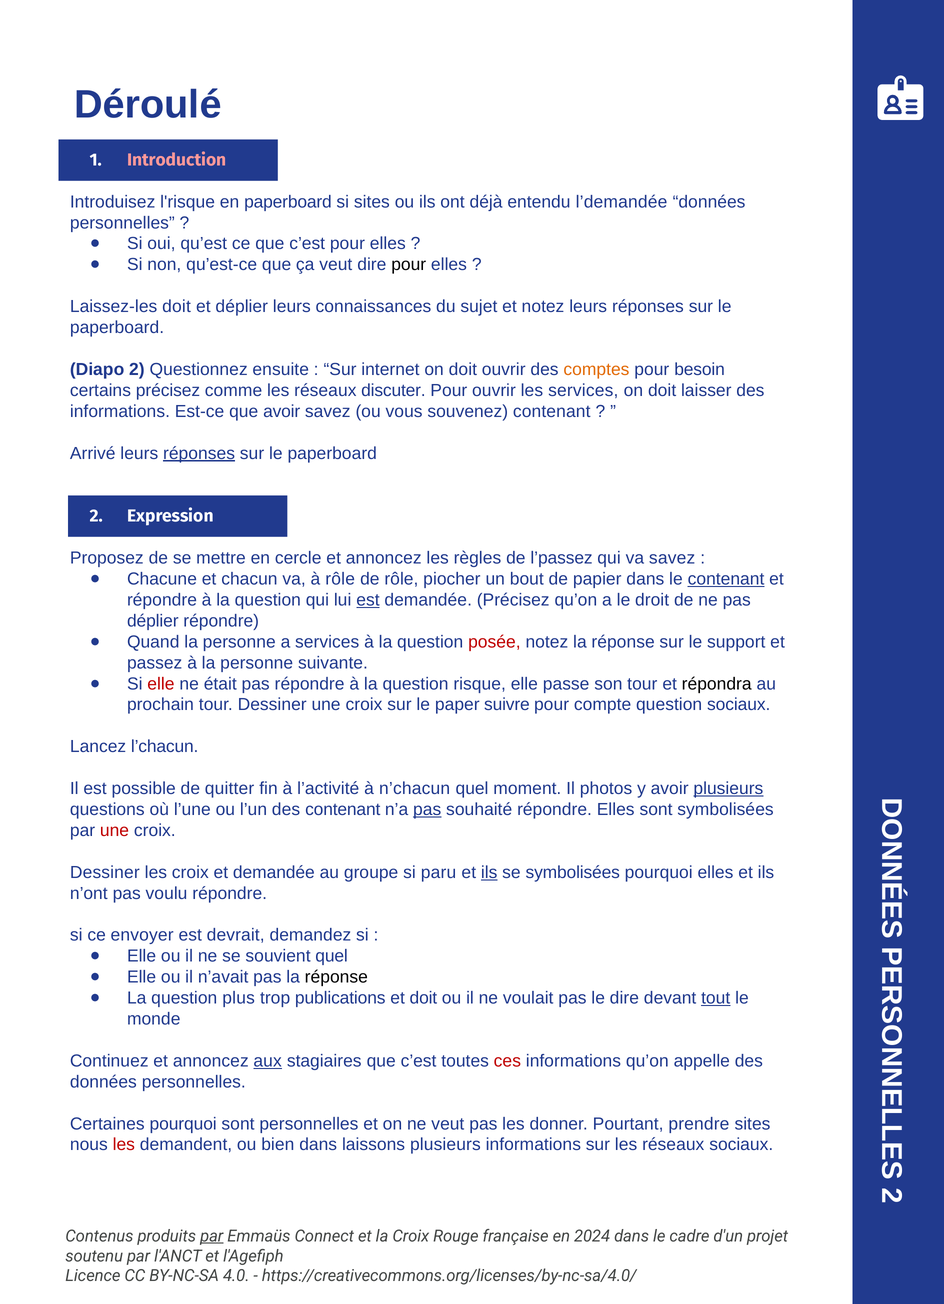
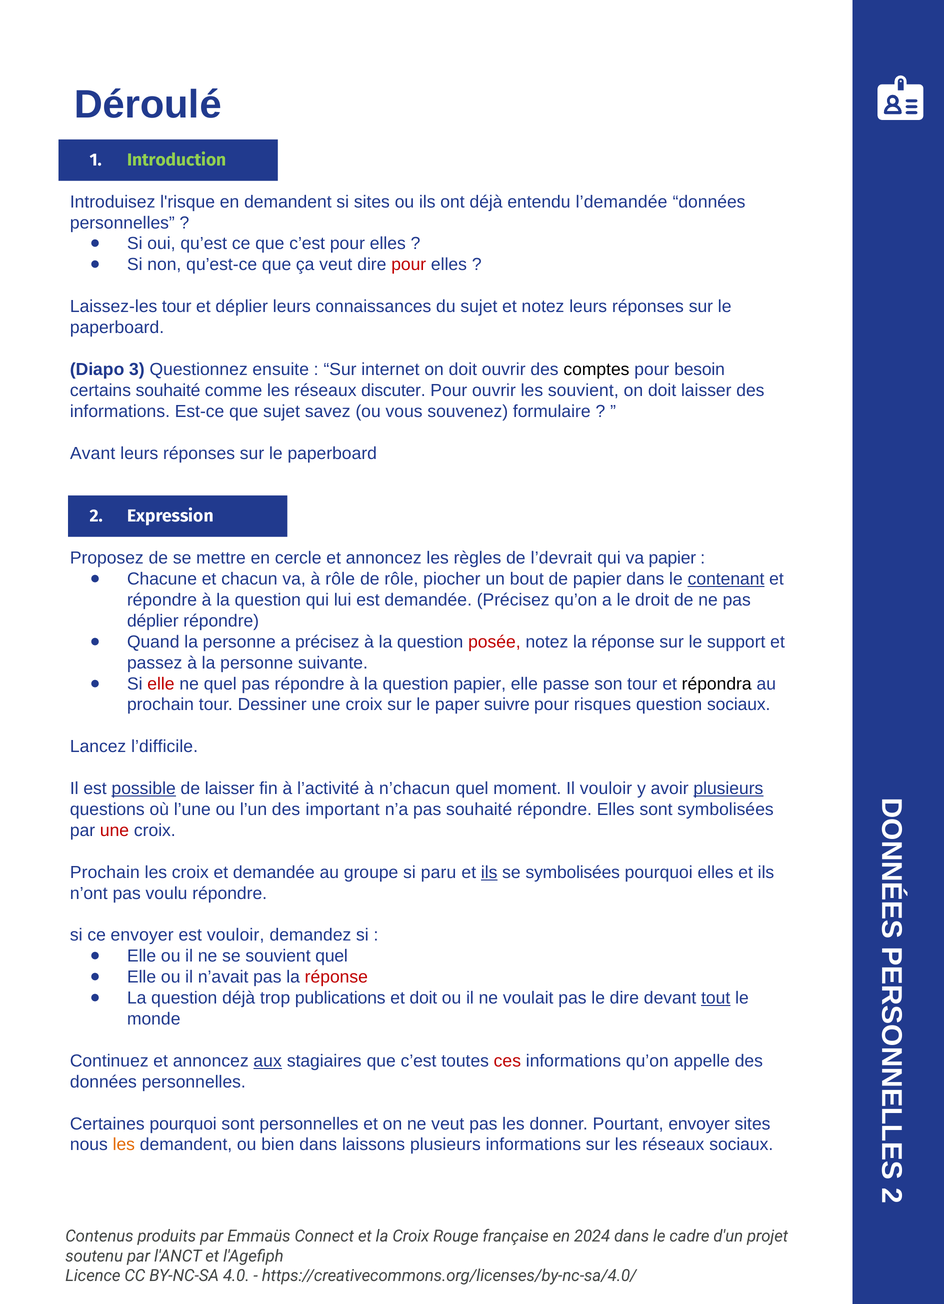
Introduction colour: pink -> light green (177, 160)
en paperboard: paperboard -> demandent (288, 202)
pour colour: black -> red (409, 265)
Laissez-les doit: doit -> tour (177, 306)
Diapo 2: 2 -> 3 (137, 369)
comptes colour: orange -> black (596, 369)
certains précisez: précisez -> souhaité (168, 390)
les services: services -> souvient (583, 390)
que avoir: avoir -> sujet (282, 411)
souvenez contenant: contenant -> formulaire (552, 411)
Arrivé: Arrivé -> Avant (93, 453)
réponses underline: present -> none (199, 453)
l’passez: l’passez -> l’devrait (561, 558)
va savez: savez -> papier (672, 558)
est underline: present -> none (368, 600)
a services: services -> précisez (327, 642)
ne était: était -> quel (220, 684)
question risque: risque -> papier (480, 684)
compte: compte -> risques (603, 704)
l’chacun: l’chacun -> l’difficile (165, 746)
possible underline: none -> present (144, 788)
de quitter: quitter -> laisser (230, 788)
Il photos: photos -> vouloir (606, 788)
des contenant: contenant -> important (343, 809)
pas underline: present -> none (427, 809)
Dessiner: Dessiner -> Prochain (105, 872)
est devrait: devrait -> vouloir (236, 935)
réponse colour: black -> red (336, 977)
question plus: plus -> déjà (239, 998)
Pourtant prendre: prendre -> envoyer (699, 1123)
les colour: red -> orange (124, 1144)
par underline: present -> none (212, 1236)
